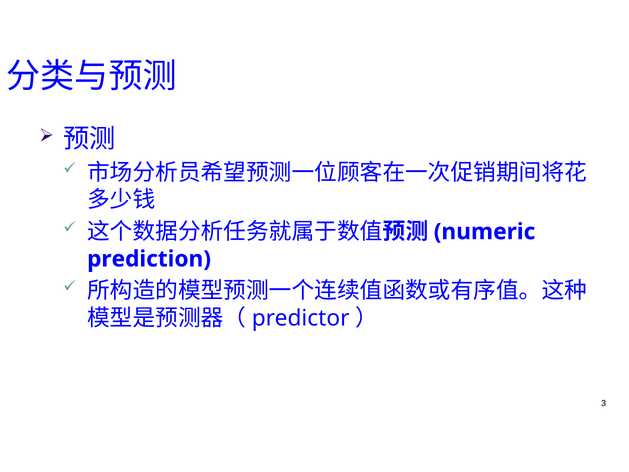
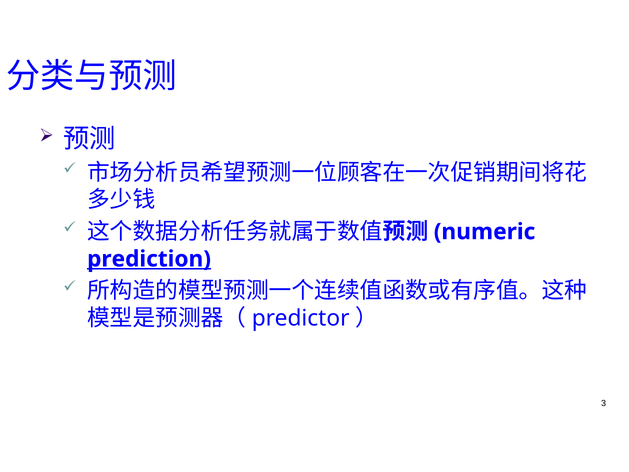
prediction underline: none -> present (149, 259)
